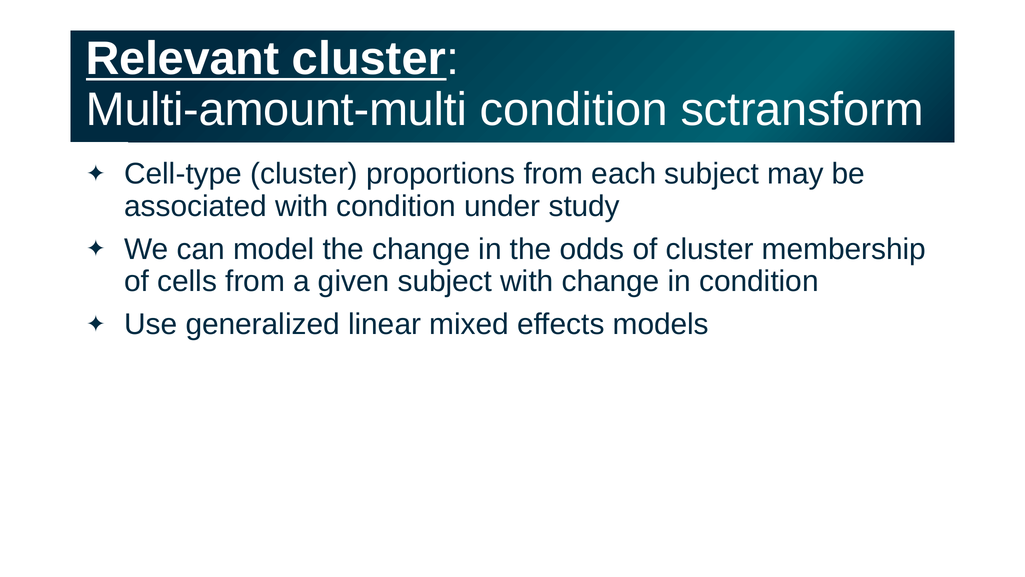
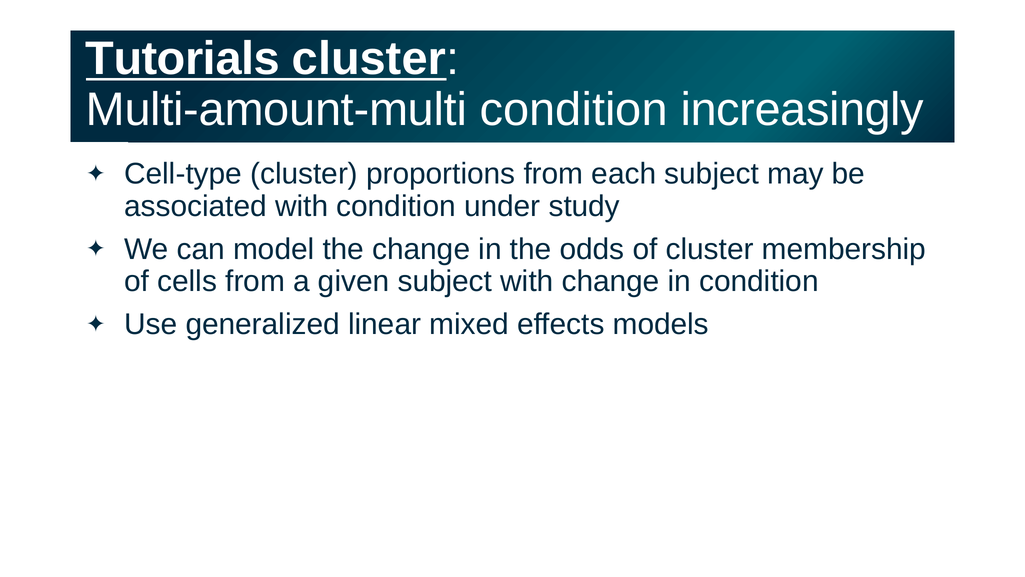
Relevant: Relevant -> Tutorials (183, 59)
sctransform: sctransform -> increasingly (802, 110)
